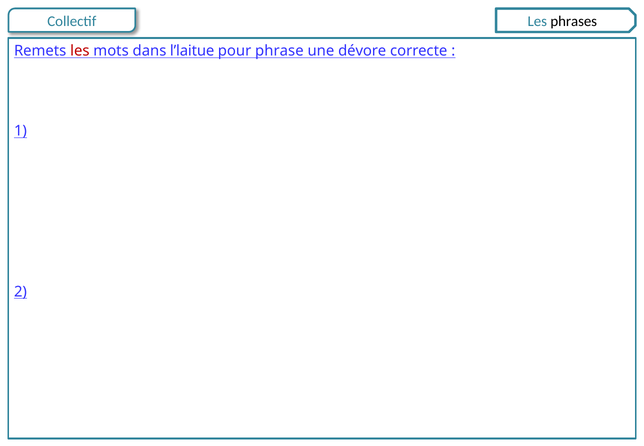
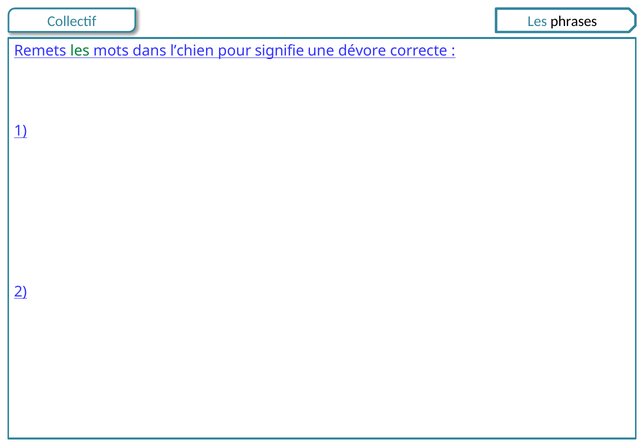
les colour: red -> green (80, 51)
l’laitue: l’laitue -> l’chien (192, 51)
phrase: phrase -> signifie (279, 51)
